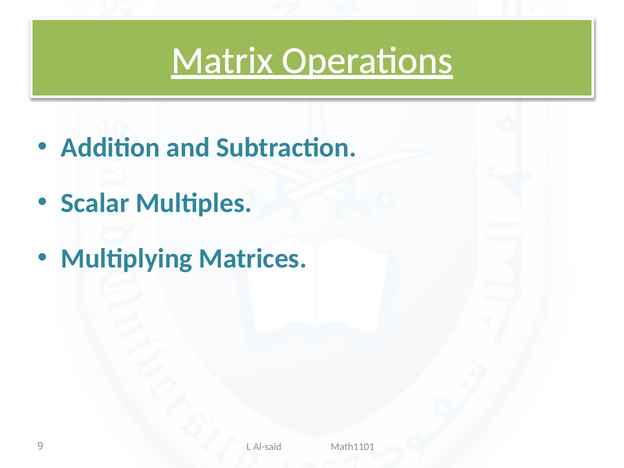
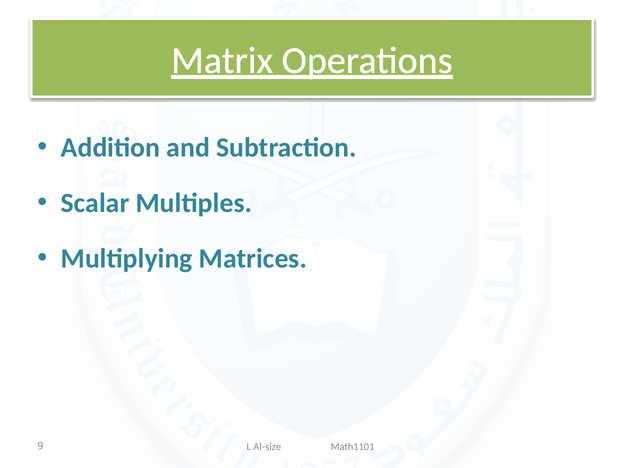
Al-said: Al-said -> Al-size (267, 447)
